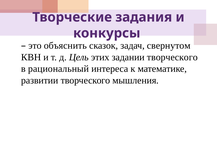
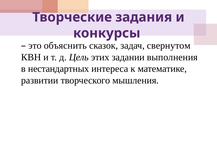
задании творческого: творческого -> выполнения (172, 57)
рациональный: рациональный -> нестандартных (59, 69)
